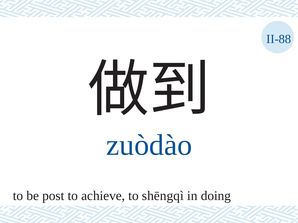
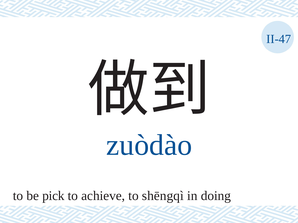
II-88: II-88 -> II-47 (279, 39)
post: post -> pick (53, 196)
